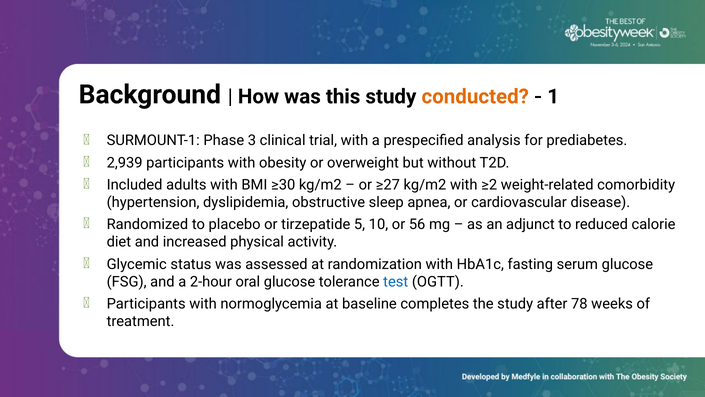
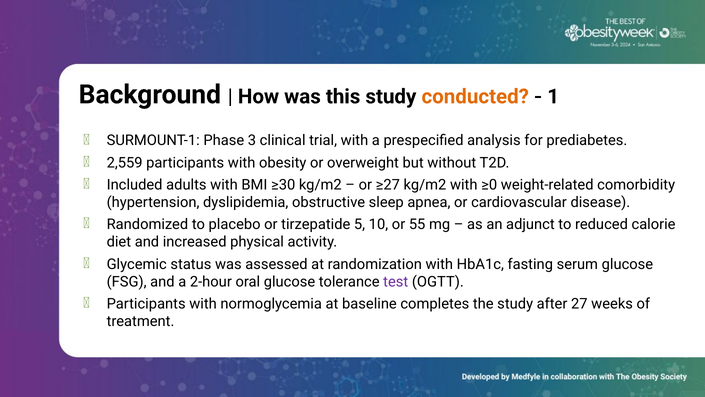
2,939: 2,939 -> 2,559 (125, 162)
≥2: ≥2 -> ≥0 (489, 185)
56: 56 -> 55 (417, 224)
test colour: blue -> purple (396, 282)
78: 78 -> 27 (579, 304)
